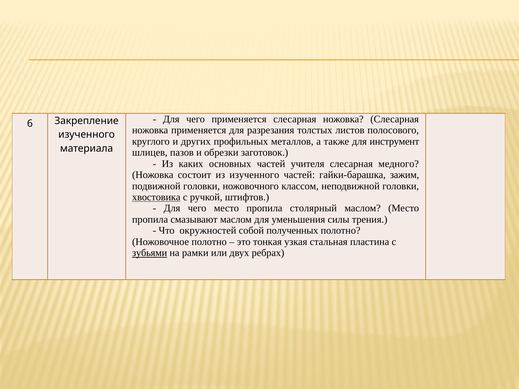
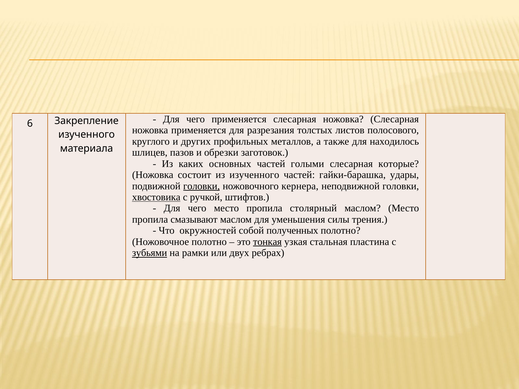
инструмент: инструмент -> находилось (394, 141)
учителя: учителя -> голыми (307, 164)
медного: медного -> которые (399, 164)
зажим: зажим -> удары (404, 175)
головки underline: none -> present (202, 186)
классом: классом -> кернера (300, 186)
тонкая underline: none -> present (267, 242)
